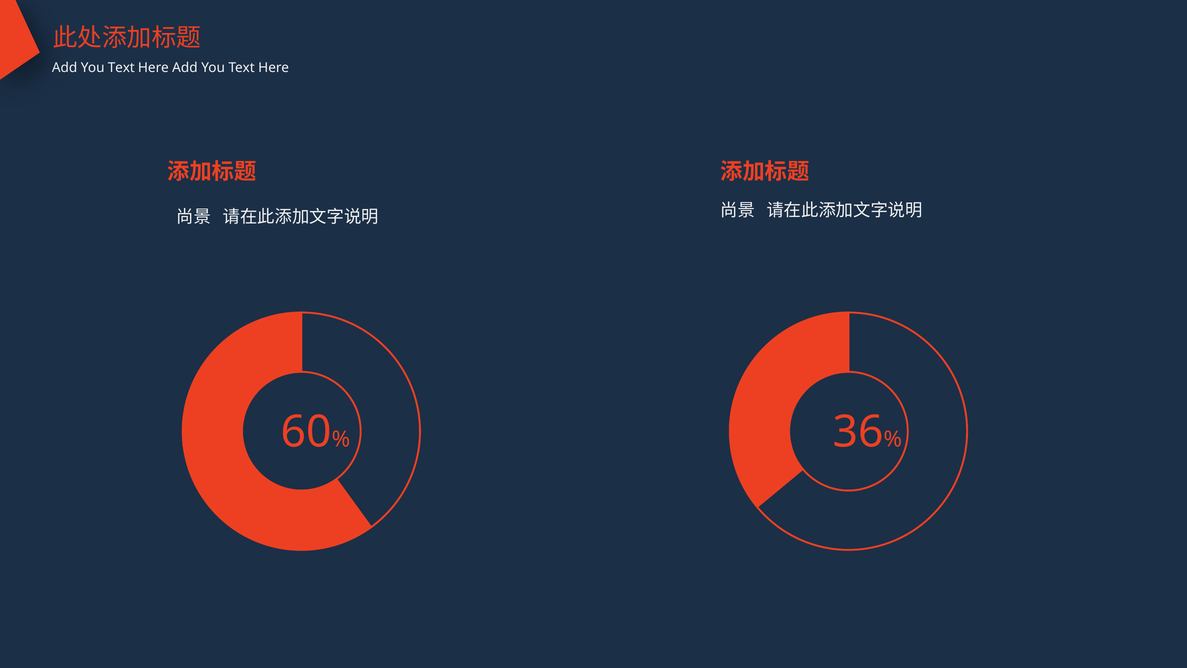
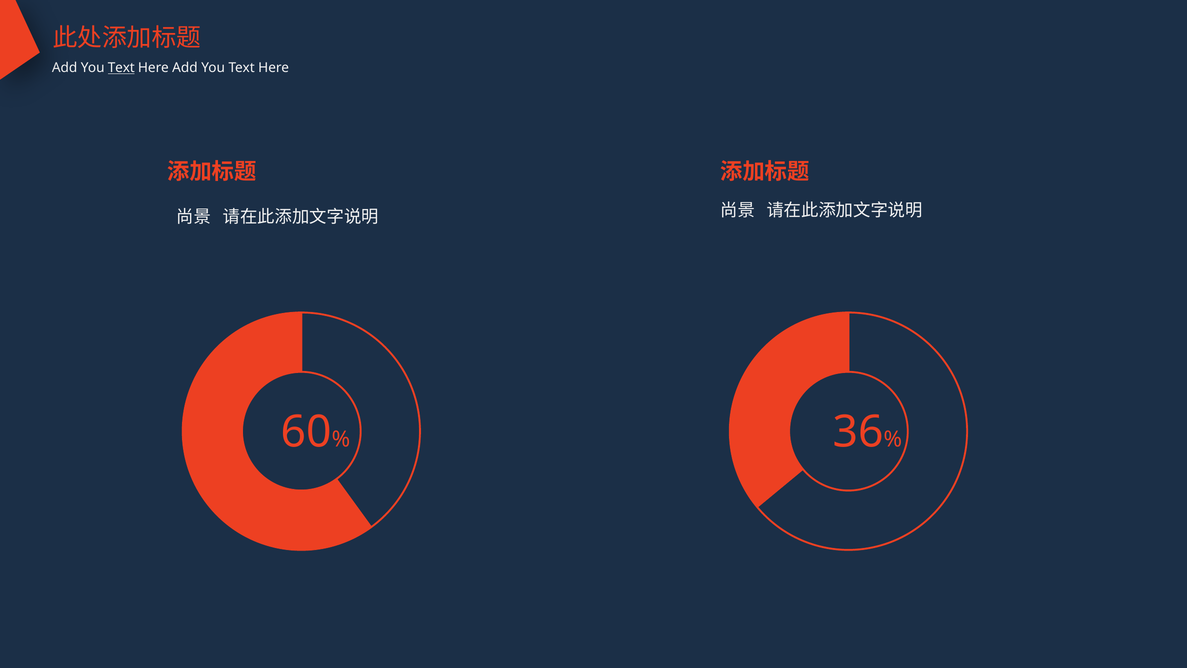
Text underline: none -> present (121, 68)
